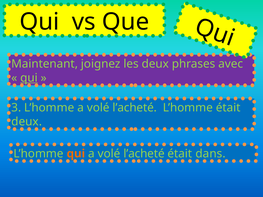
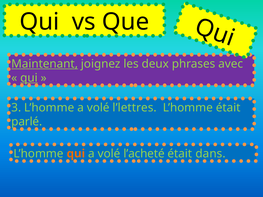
Maintenant underline: none -> present (45, 64)
L’homme a volé l’acheté: l’acheté -> l’lettres (135, 108)
deux: deux -> parlé (27, 122)
